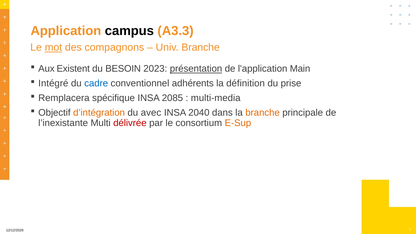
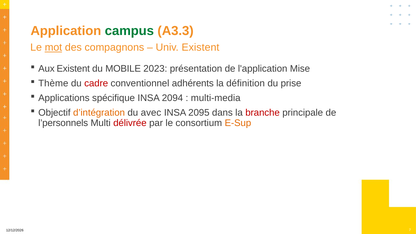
campus colour: black -> green (129, 31)
Univ Branche: Branche -> Existent (201, 47)
BESOIN: BESOIN -> MOBILE (123, 69)
présentation underline: present -> none (196, 69)
Main: Main -> Mise (300, 69)
Intégré: Intégré -> Thème (53, 83)
cadre colour: blue -> red (96, 83)
Remplacera: Remplacera -> Applications (64, 98)
2085: 2085 -> 2094 (172, 98)
2040: 2040 -> 2095 (199, 113)
branche colour: orange -> red (263, 113)
l’inexistante: l’inexistante -> l’personnels (63, 123)
